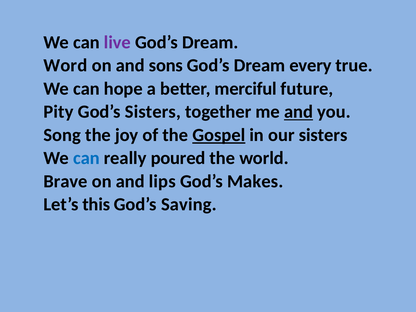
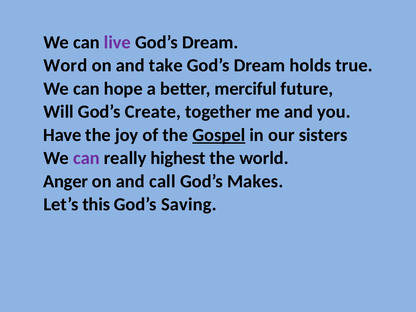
sons: sons -> take (166, 66)
every: every -> holds (310, 66)
Pity: Pity -> Will (59, 112)
God’s Sisters: Sisters -> Create (153, 112)
and underline: present -> none (299, 112)
Song: Song -> Have (62, 135)
can colour: blue -> purple (86, 158)
poured: poured -> highest (178, 158)
Brave: Brave -> Anger (66, 181)
lips: lips -> call (162, 181)
